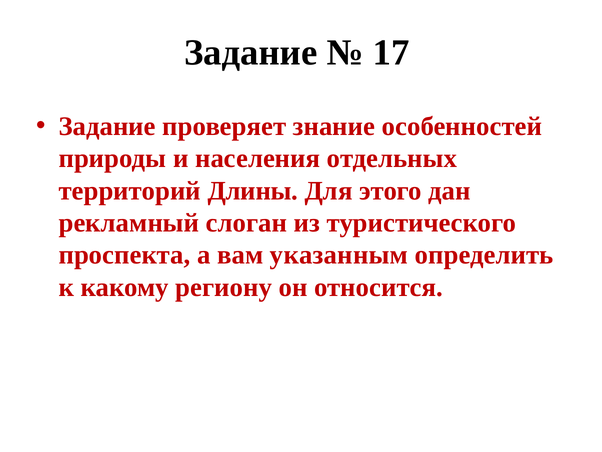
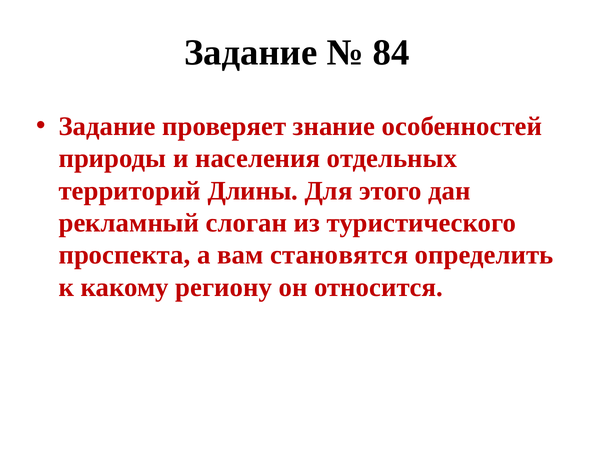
17: 17 -> 84 (391, 53)
указанным: указанным -> становятся (339, 255)
